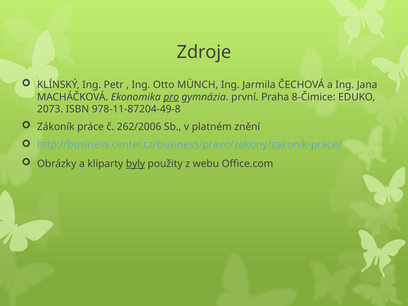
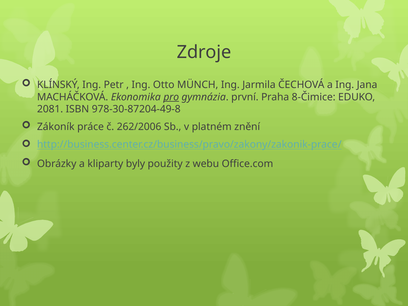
2073: 2073 -> 2081 (50, 109)
978-11-87204-49-8: 978-11-87204-49-8 -> 978-30-87204-49-8 (136, 109)
byly underline: present -> none (135, 164)
